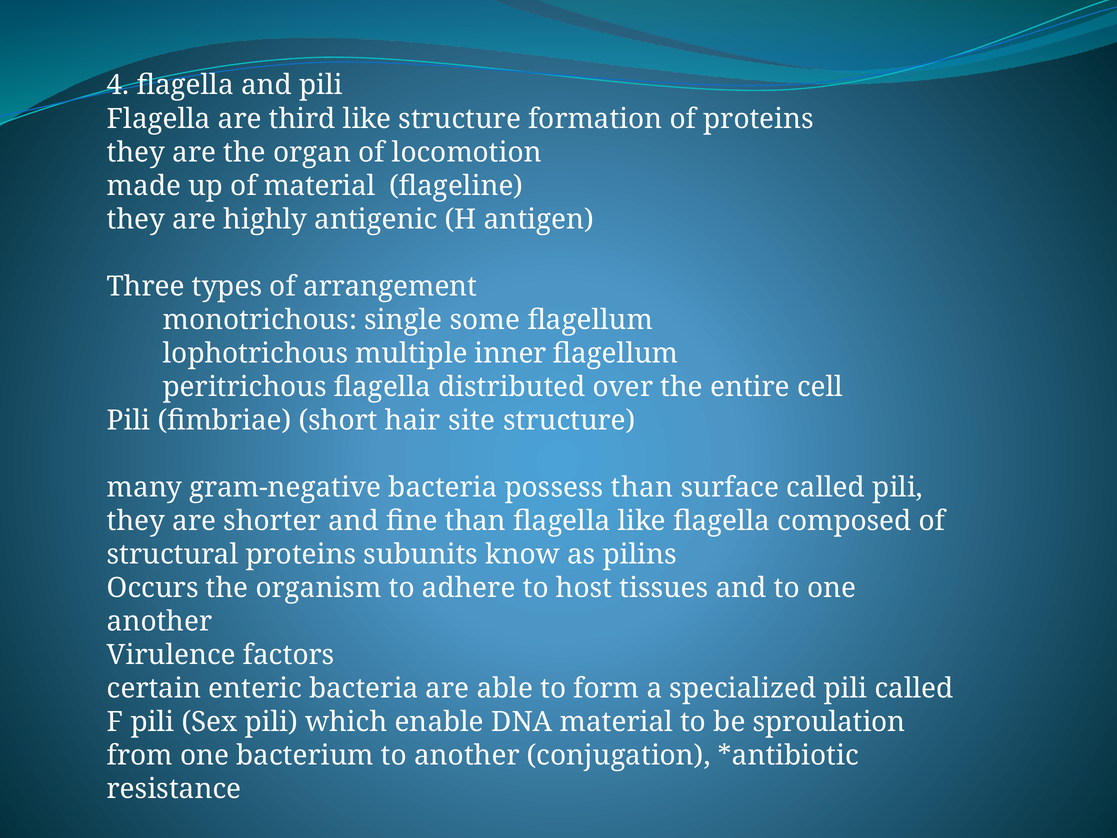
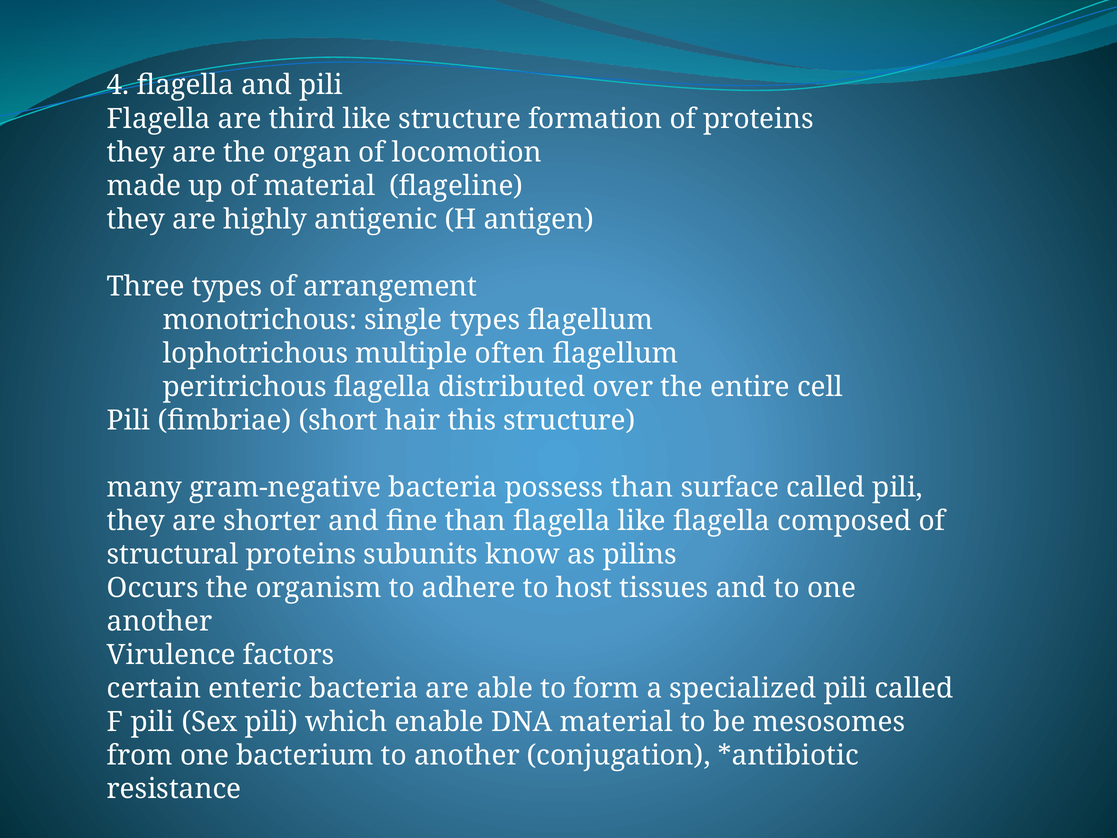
single some: some -> types (485, 320)
inner: inner -> often (510, 353)
site: site -> this (472, 420)
sproulation: sproulation -> mesosomes (829, 722)
